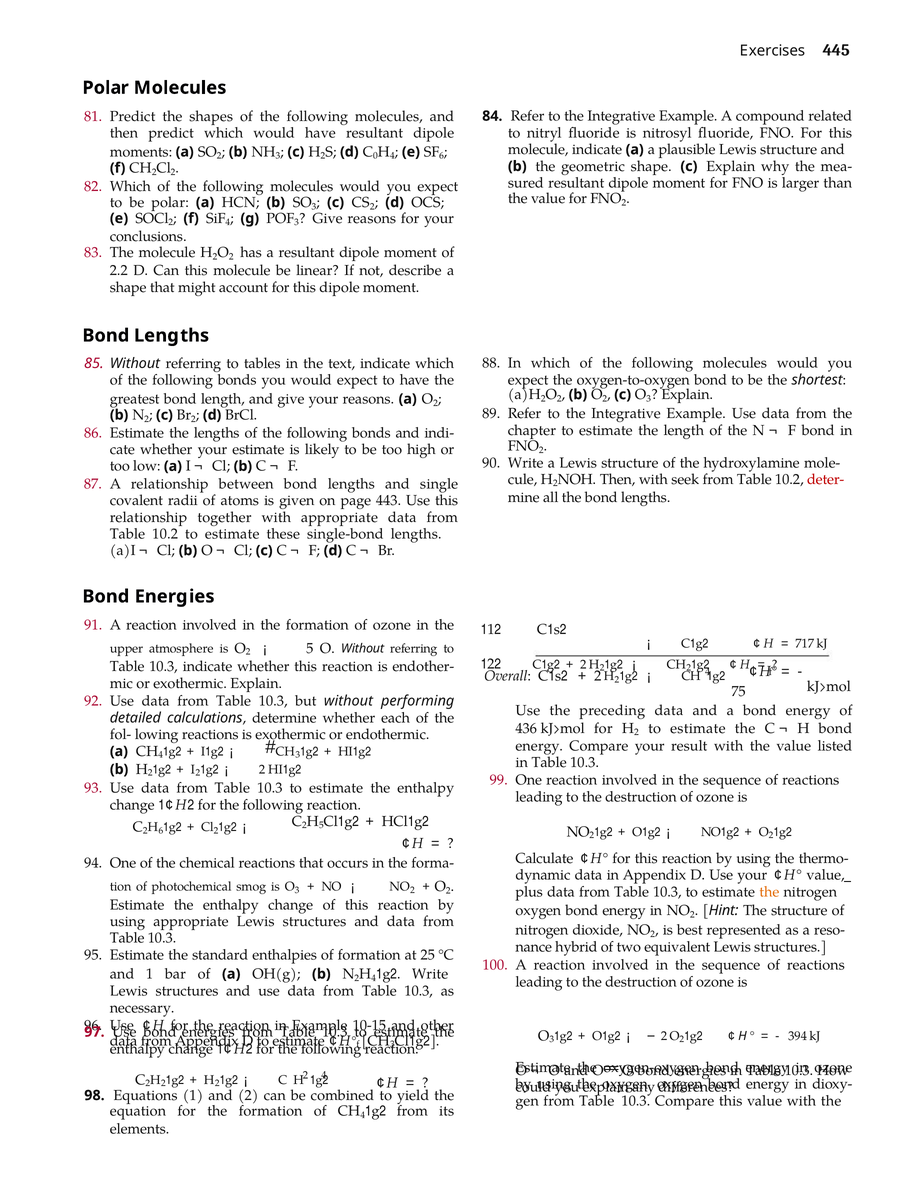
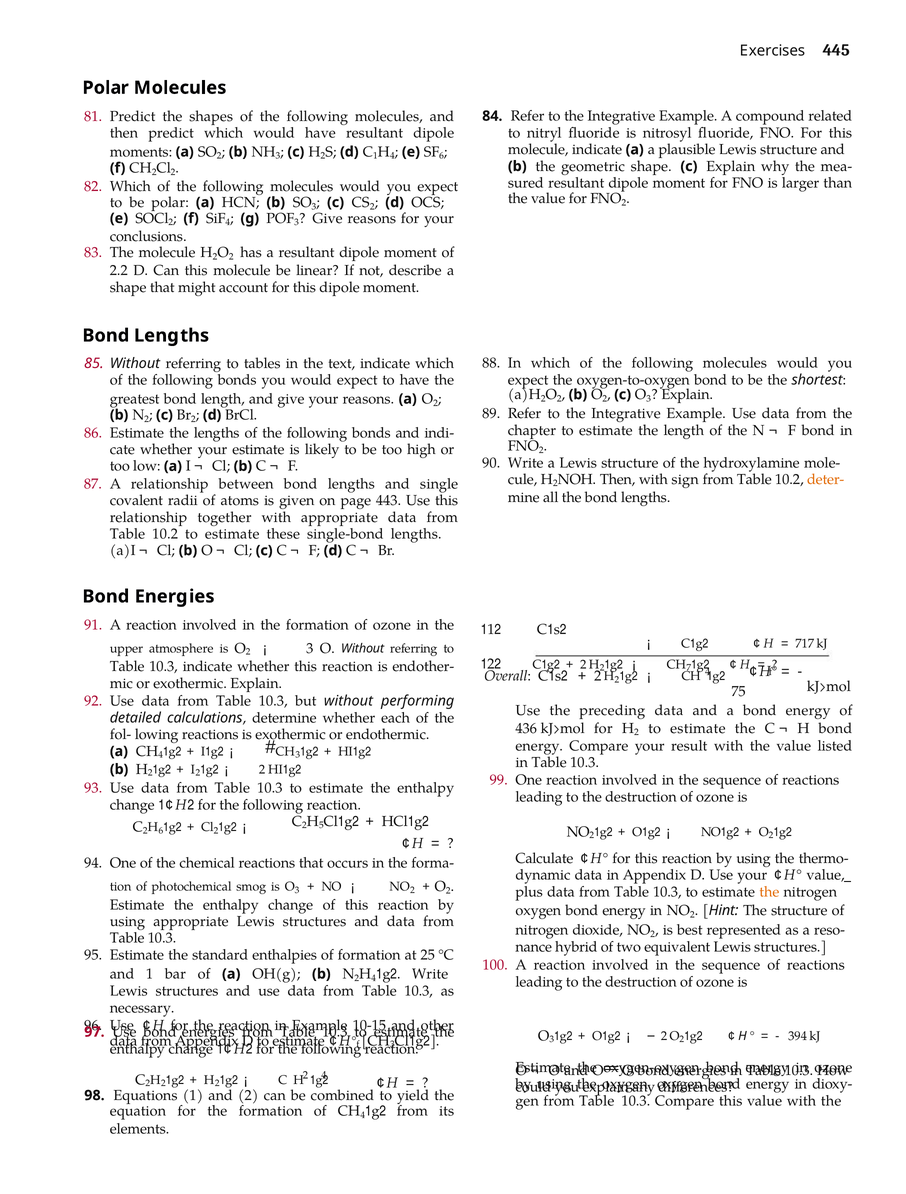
C 0: 0 -> 1 (375, 156)
seek: seek -> sign (685, 479)
deter- colour: red -> orange (826, 479)
5: 5 -> 3 (310, 648)
2: 2 -> 7 (689, 668)
